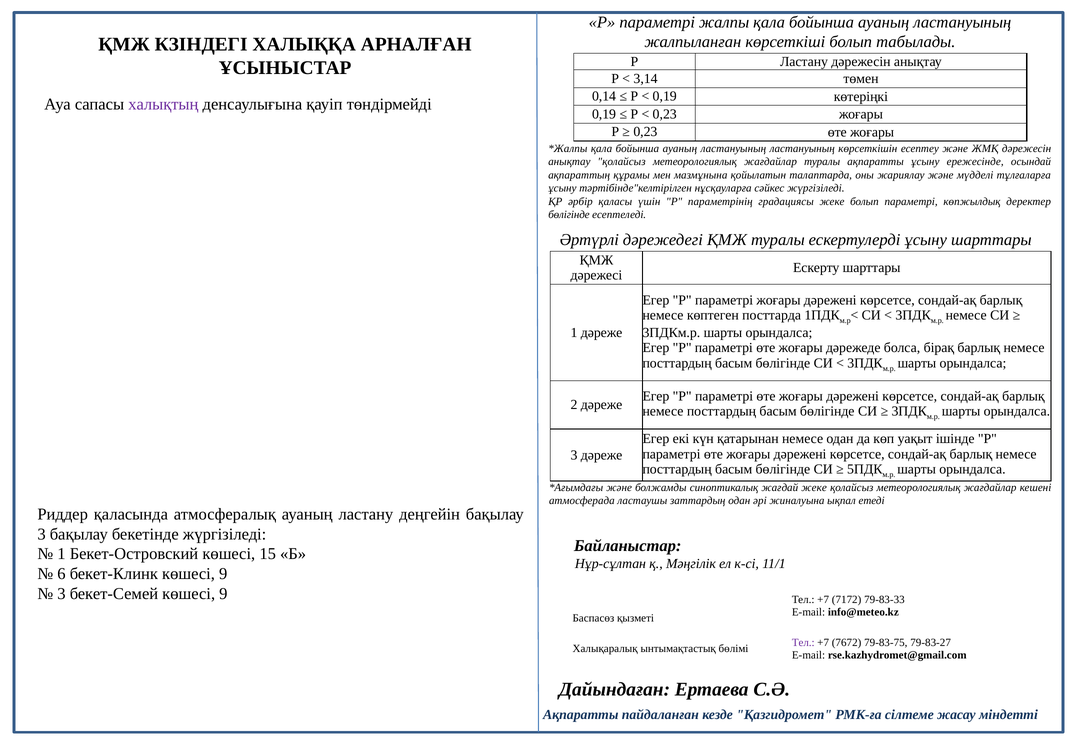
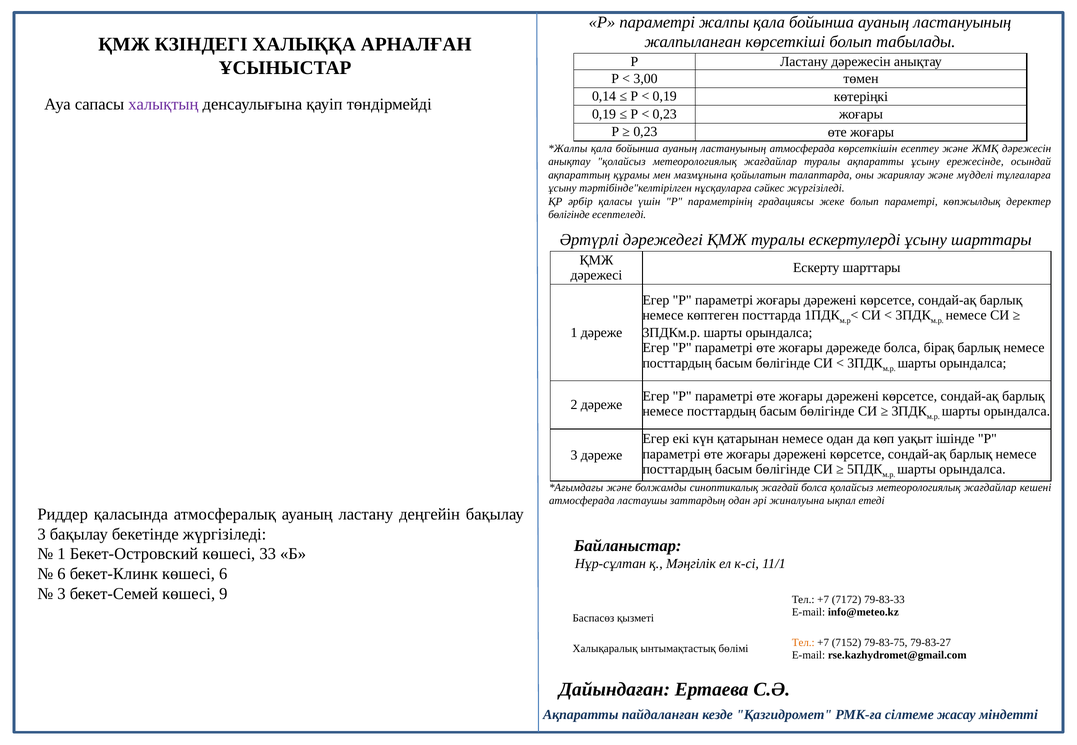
3,14: 3,14 -> 3,00 (646, 79)
ластануының ластануының: ластануының -> атмосферада (802, 149)
жағдай жеке: жеке -> болса (814, 488)
15: 15 -> 33 (268, 554)
бекет-Клинк көшесі 9: 9 -> 6 (223, 574)
Тел colour: purple -> orange (803, 643)
7672: 7672 -> 7152 (847, 643)
